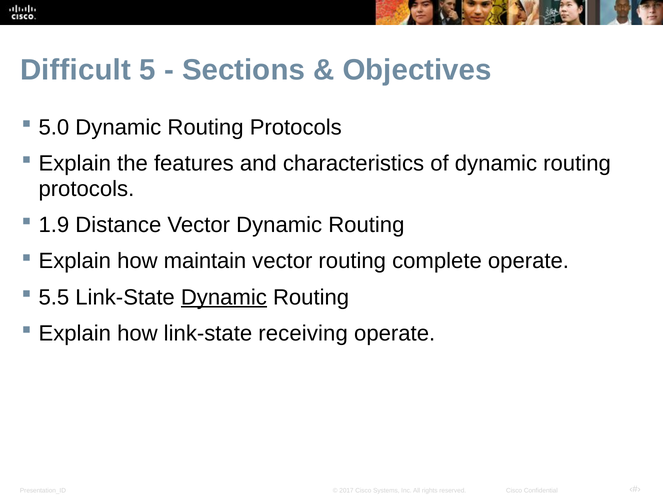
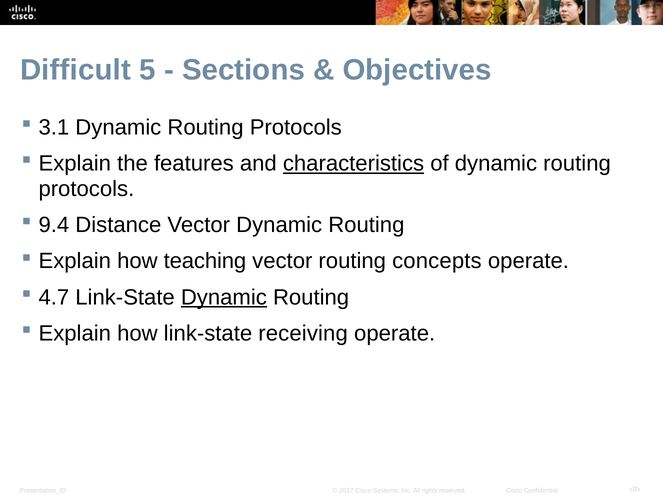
5.0: 5.0 -> 3.1 (54, 127)
characteristics underline: none -> present (354, 164)
1.9: 1.9 -> 9.4 (54, 225)
maintain: maintain -> teaching (205, 261)
complete: complete -> concepts (437, 261)
5.5: 5.5 -> 4.7 (54, 298)
